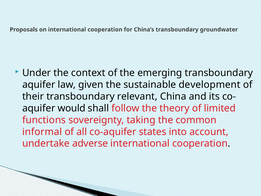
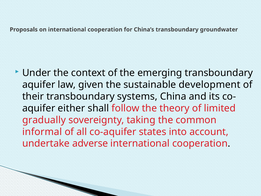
relevant: relevant -> systems (137, 96)
would: would -> either (71, 108)
functions: functions -> gradually (44, 120)
